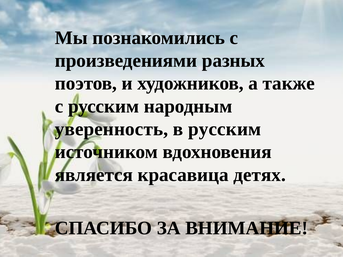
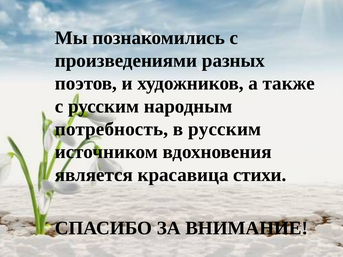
уверенность: уверенность -> потребность (111, 129)
детях: детях -> стихи (260, 175)
